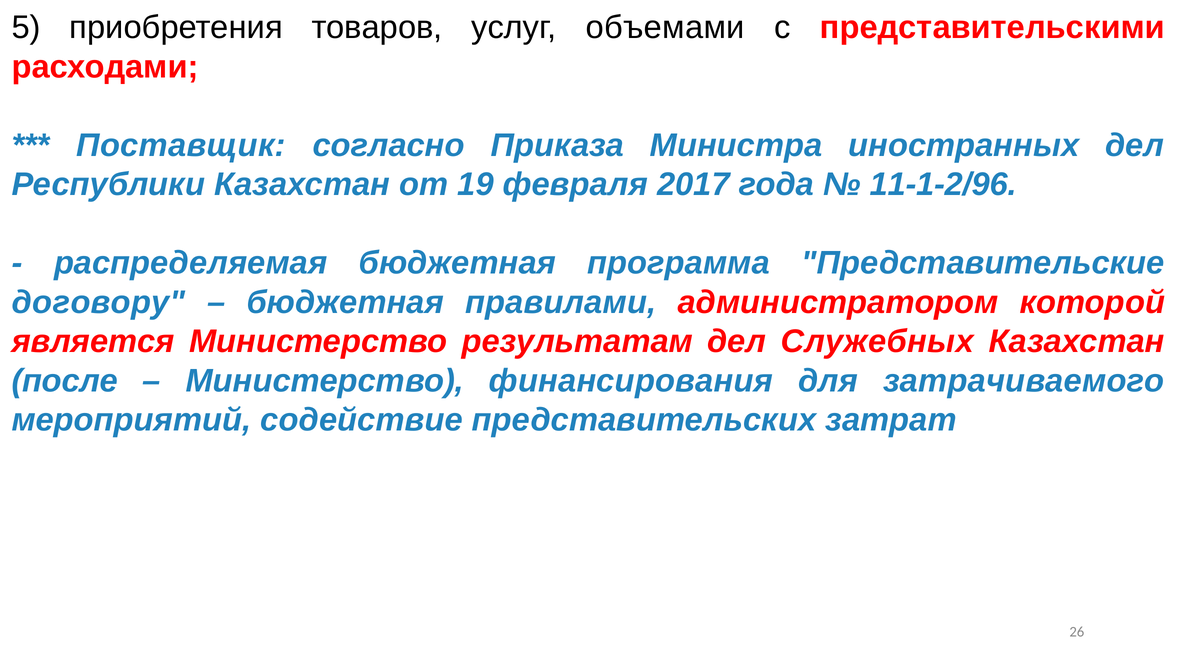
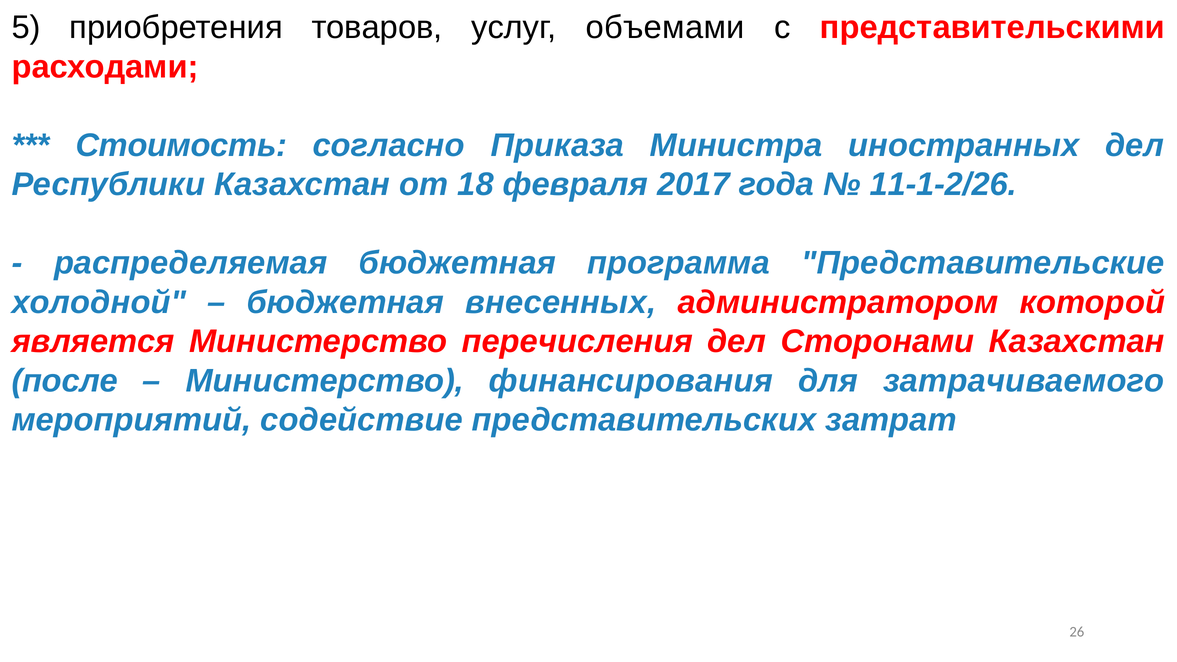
Поставщик: Поставщик -> Стоимость (181, 145)
19: 19 -> 18 (476, 185)
11-1-2/96: 11-1-2/96 -> 11-1-2/26 (943, 185)
договору: договору -> холодной (99, 302)
правилами: правилами -> внесенных (561, 302)
результатам: результатам -> перечисления (577, 342)
Служебных: Служебных -> Сторонами (878, 342)
